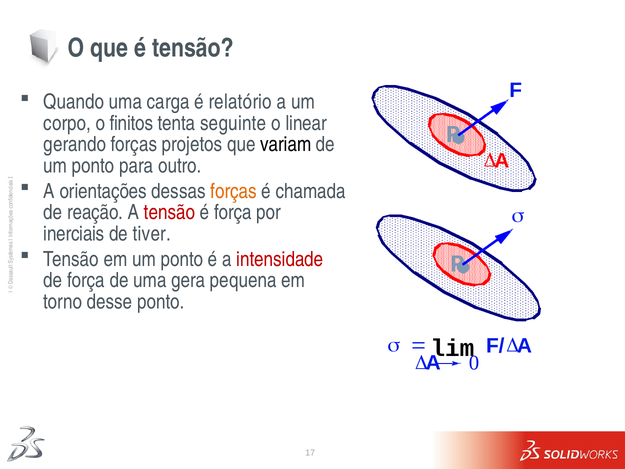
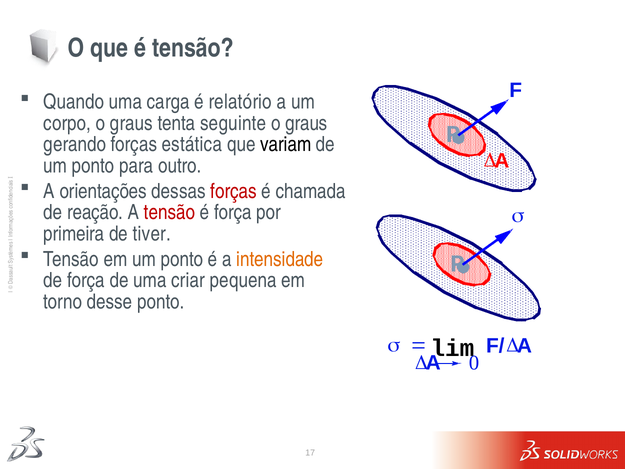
corpo o finitos: finitos -> graus (131, 123)
linear: linear -> graus (306, 123)
projetos: projetos -> estática (192, 144)
forças colour: orange -> red (234, 191)
inerciais: inerciais -> primeira (74, 234)
intensidade colour: red -> orange (280, 259)
gera: gera -> criar (188, 280)
